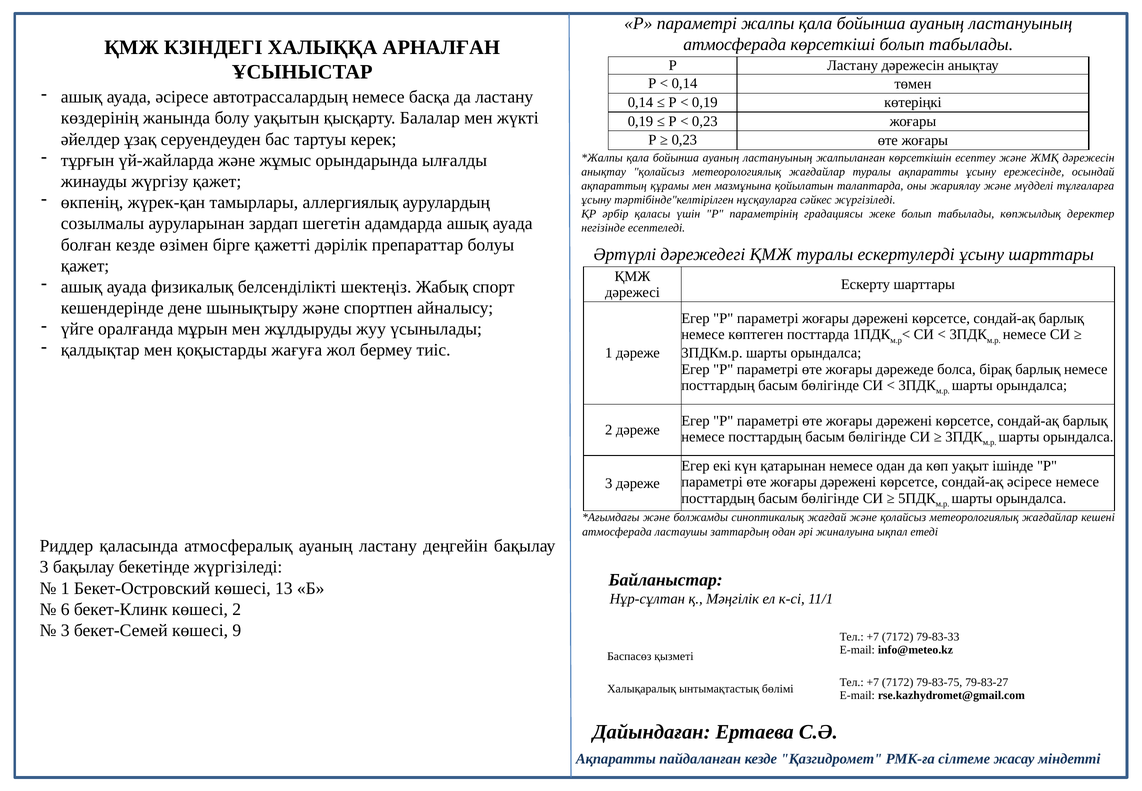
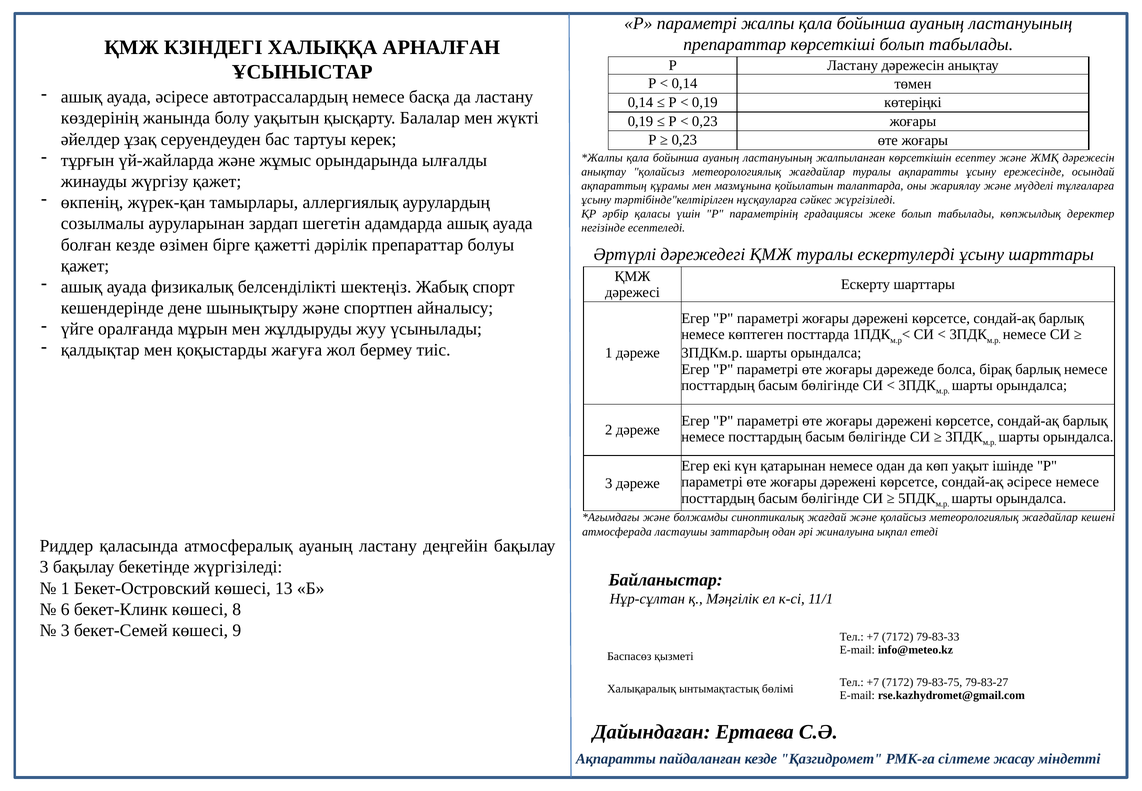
атмосферада: атмосферада -> препараттар (735, 45)
көшесі 2: 2 -> 8 (237, 609)
